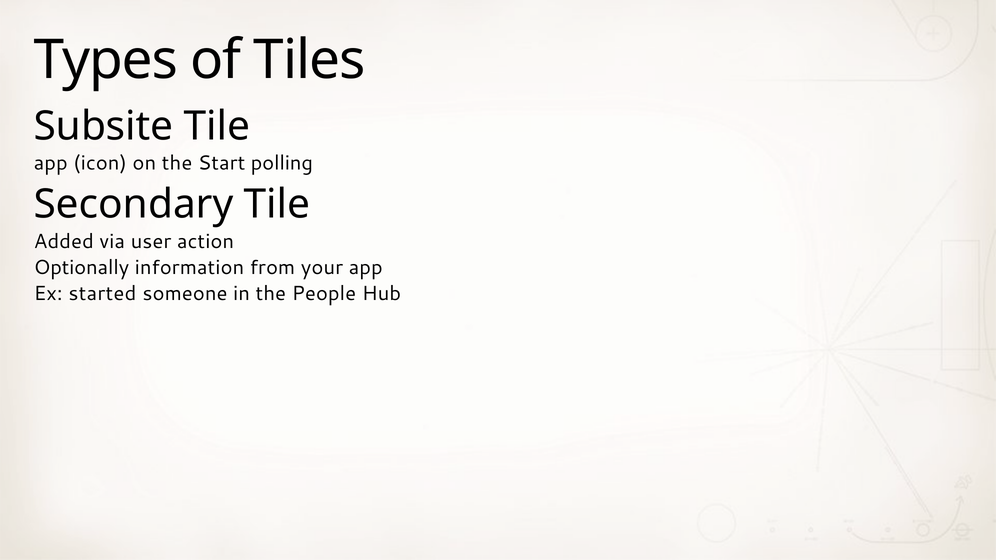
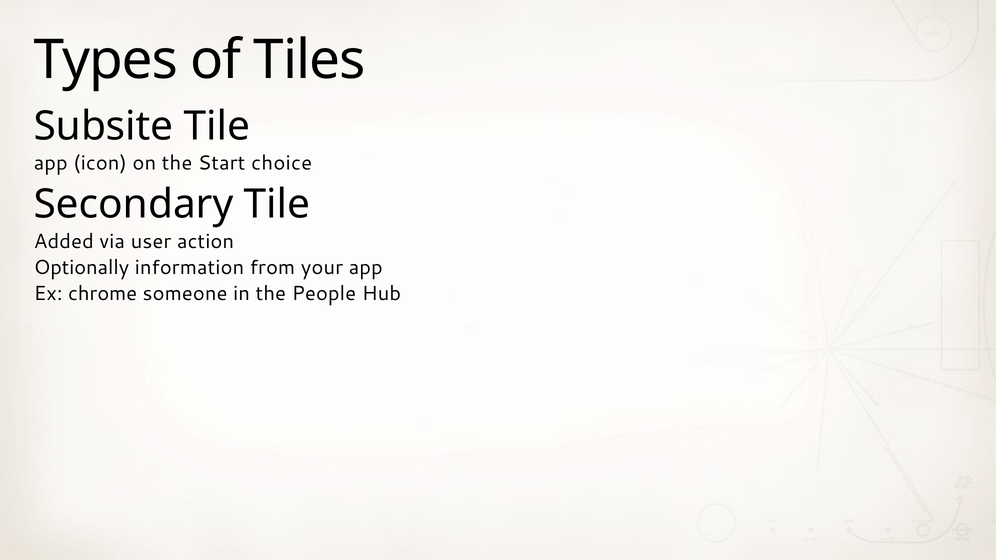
polling: polling -> choice (282, 163)
started: started -> chrome (103, 294)
